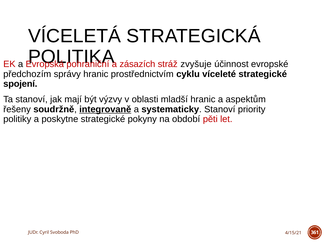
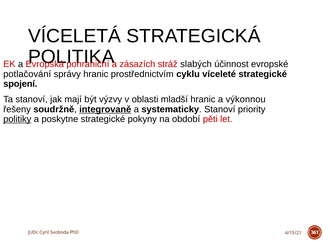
zvyšuje: zvyšuje -> slabých (196, 64)
předchozím: předchozím -> potlačování (27, 74)
aspektům: aspektům -> výkonnou (246, 100)
politiky underline: none -> present (17, 119)
